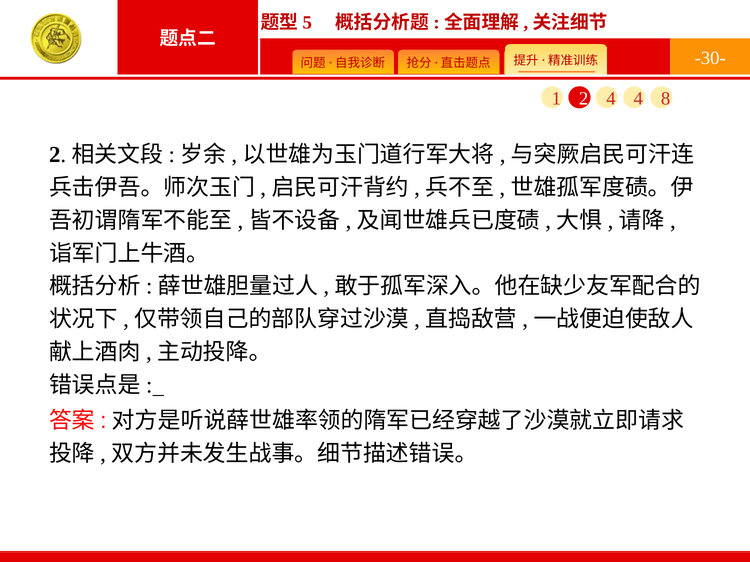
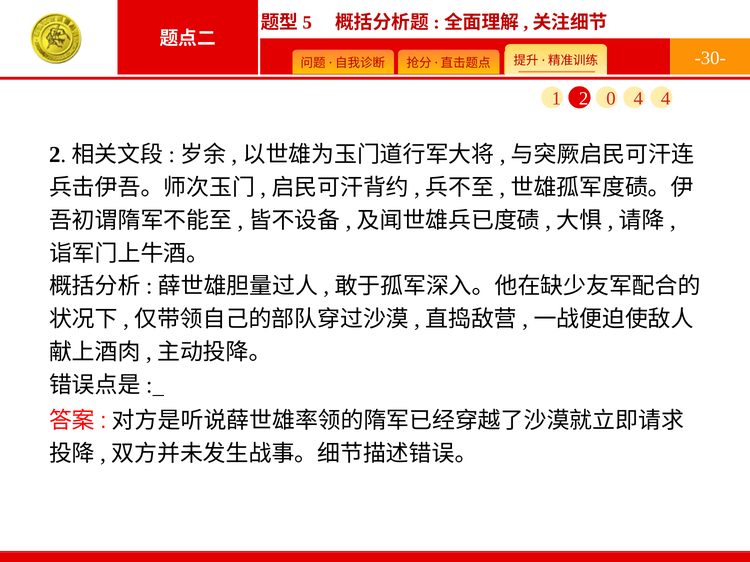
2 4: 4 -> 0 (611, 99)
4 8: 8 -> 4 (666, 99)
